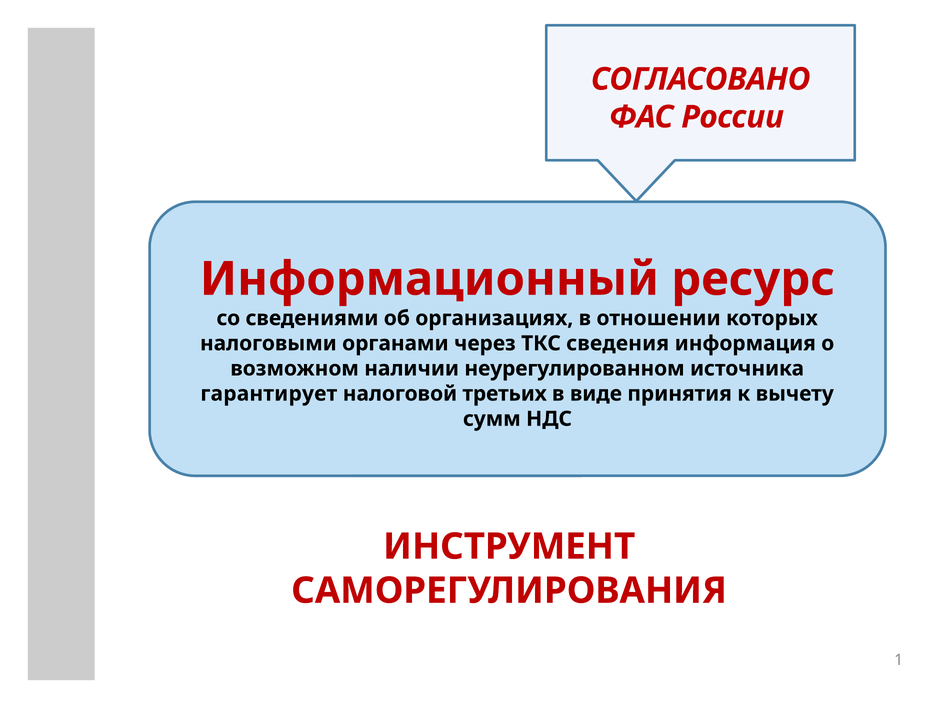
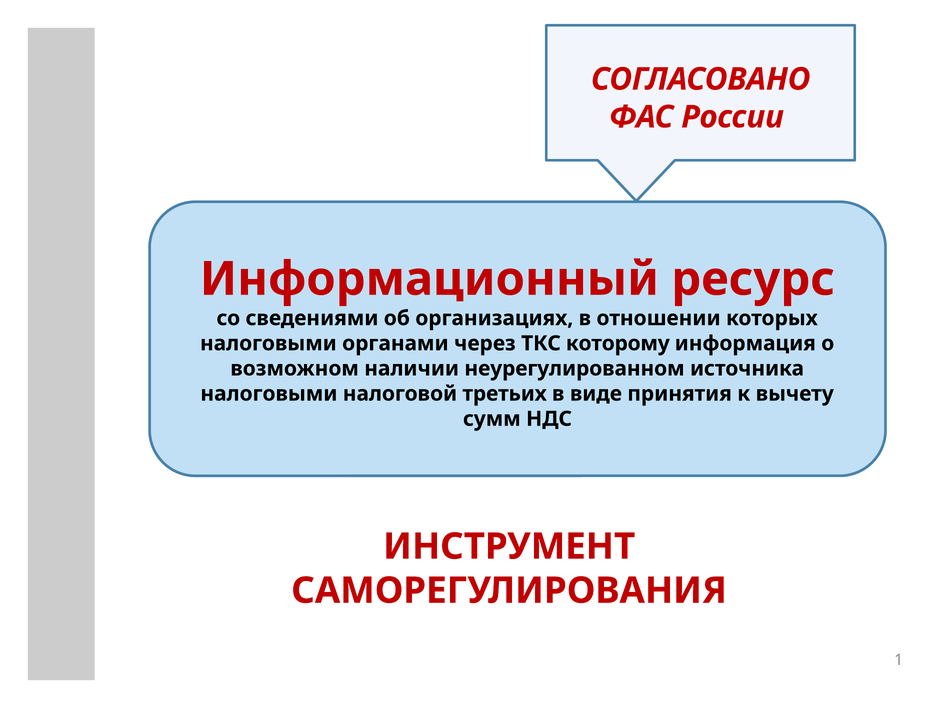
сведения: сведения -> которому (618, 343)
гарантирует: гарантирует -> налоговыми (269, 394)
